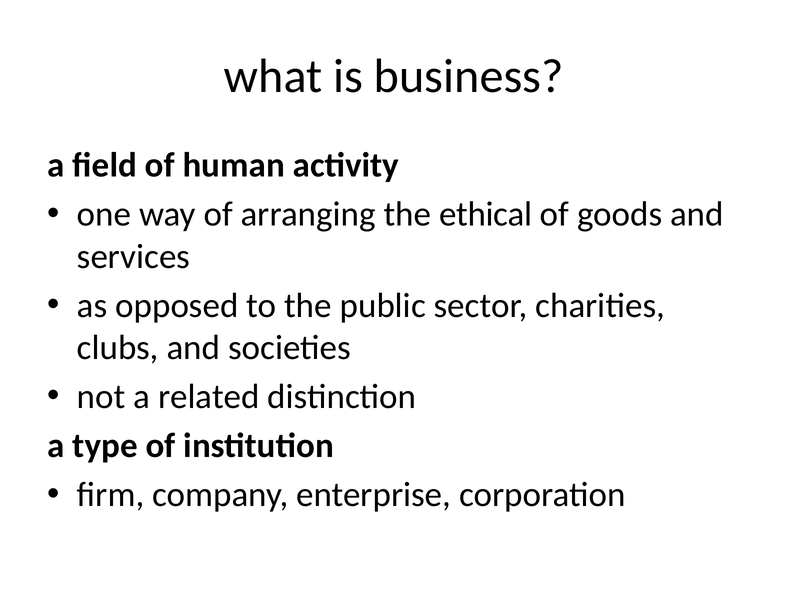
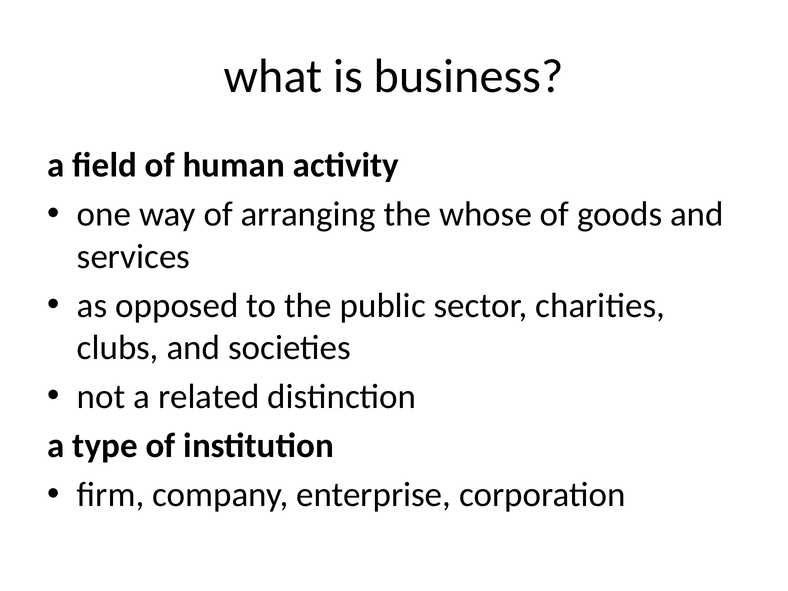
ethical: ethical -> whose (486, 214)
